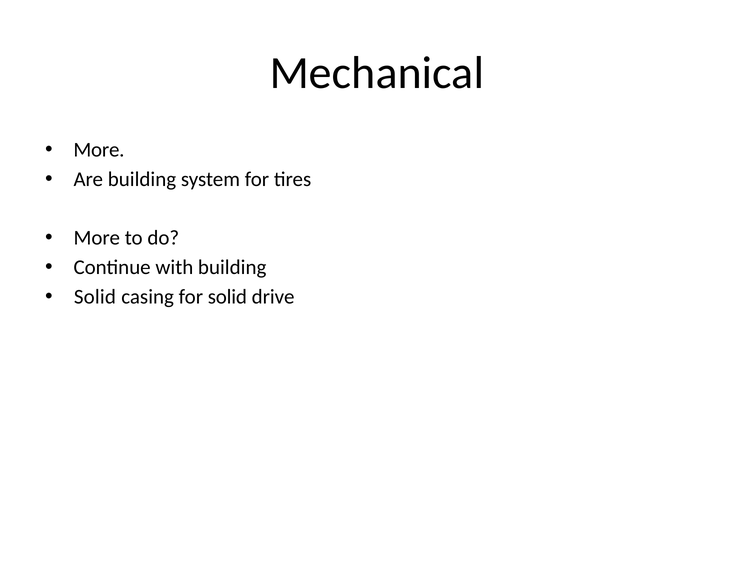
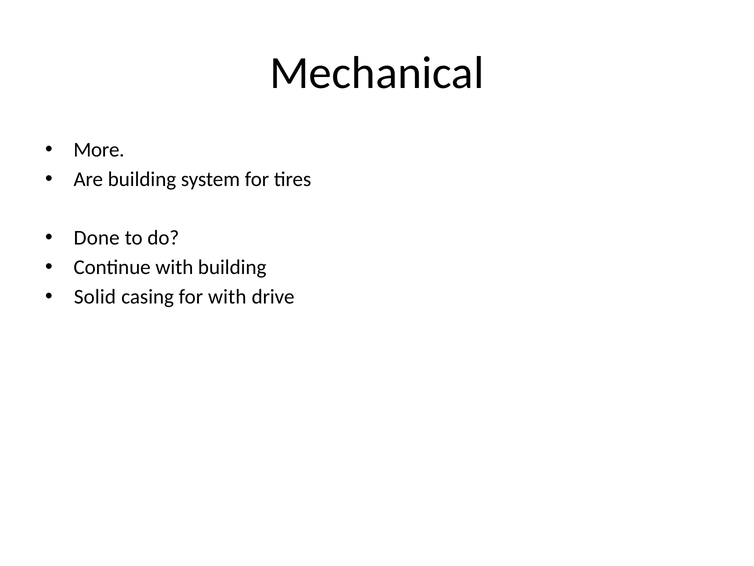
More: More -> Done (97, 238)
for solid: solid -> with (227, 297)
